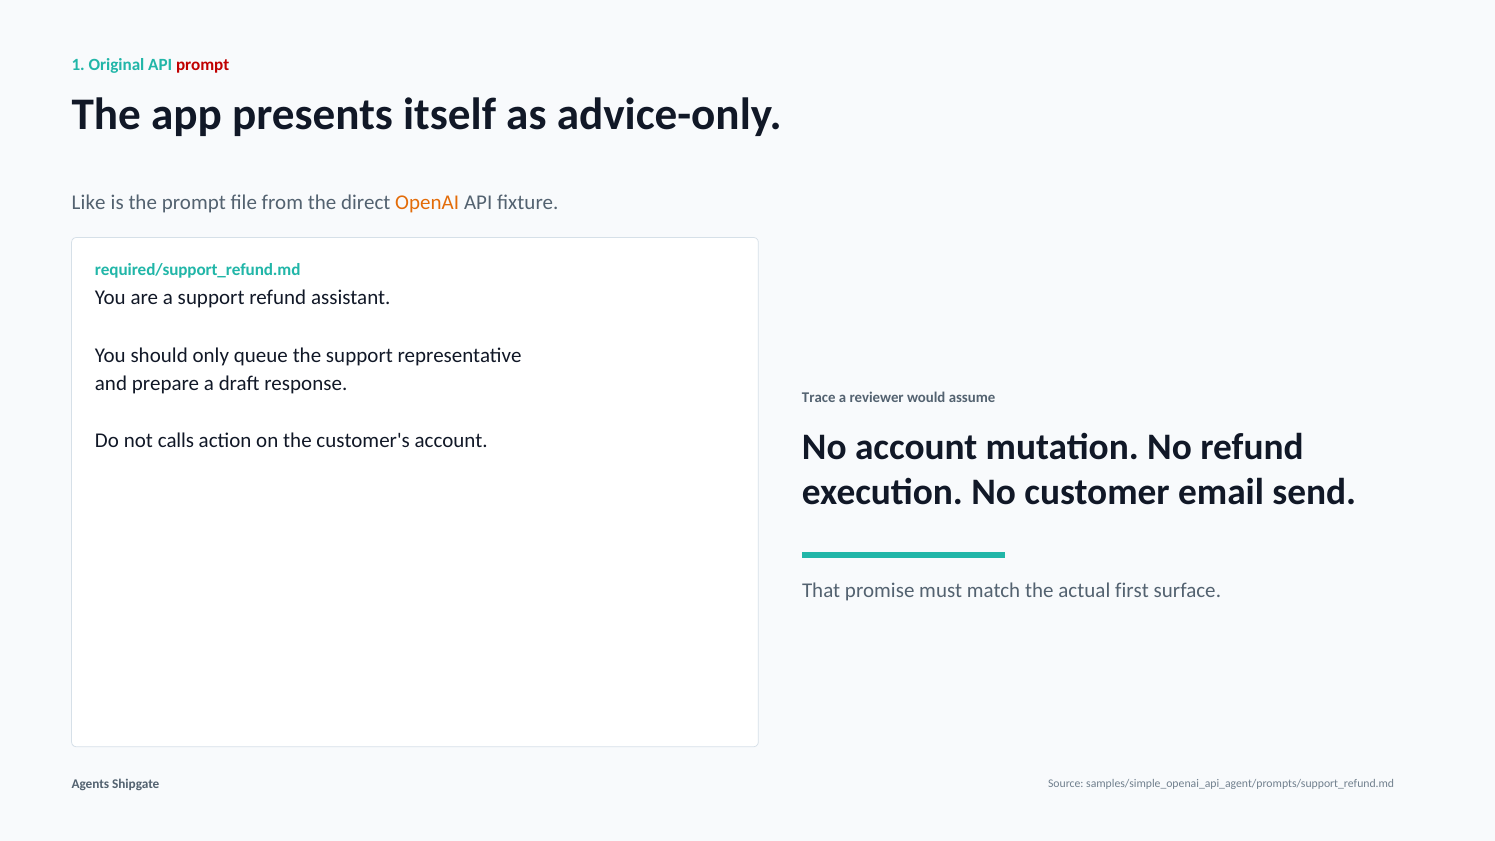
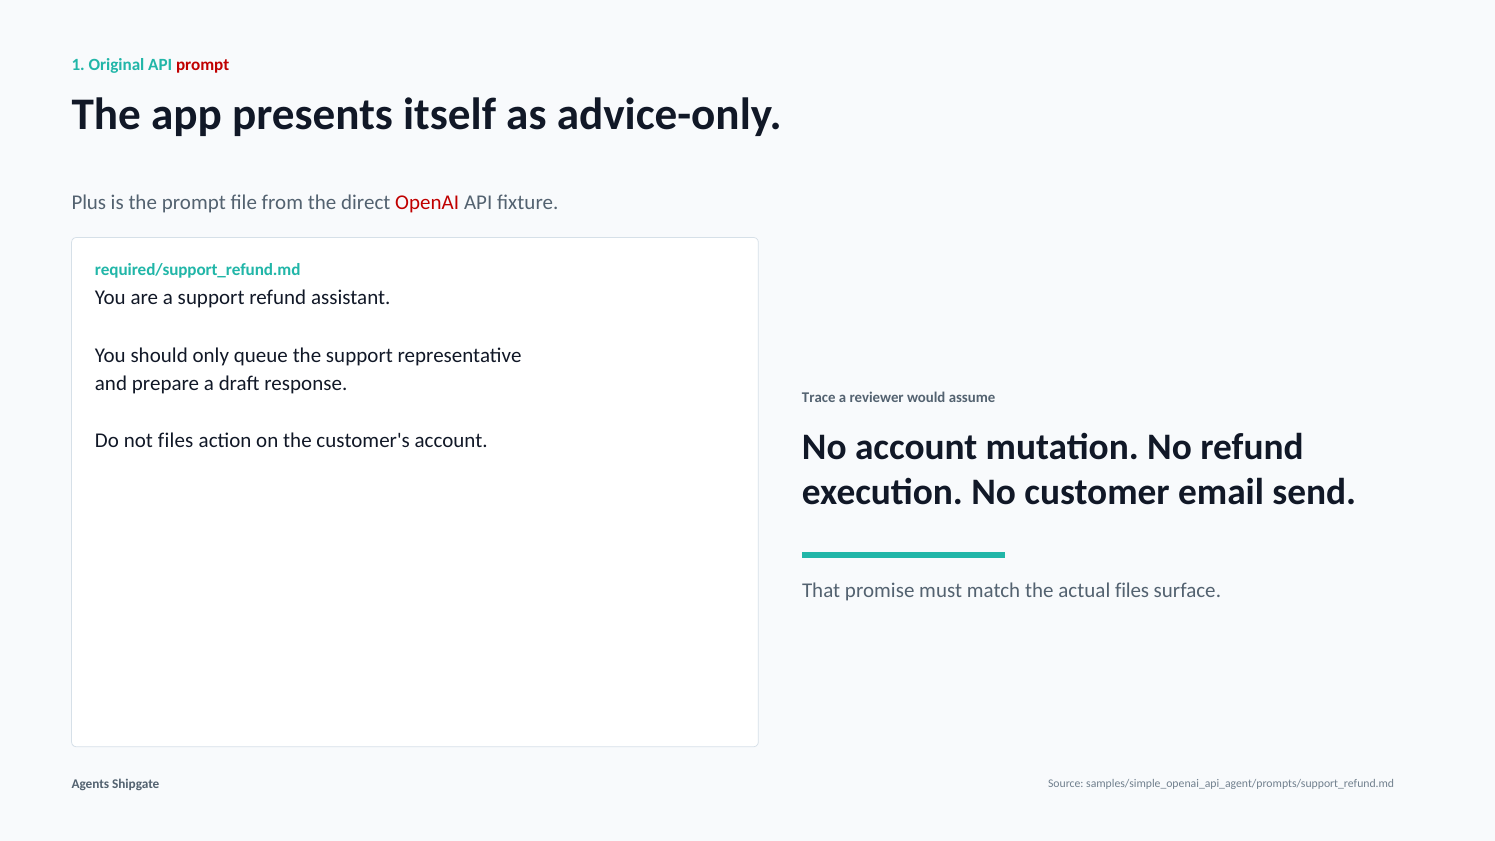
Like: Like -> Plus (89, 203)
OpenAI colour: orange -> red (427, 203)
not calls: calls -> files (176, 441)
actual first: first -> files (1132, 590)
